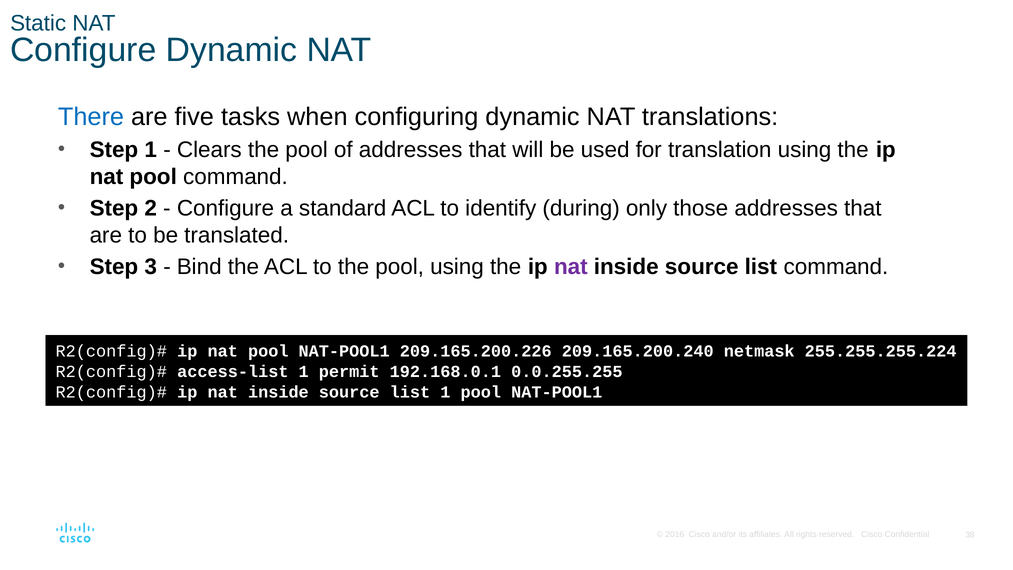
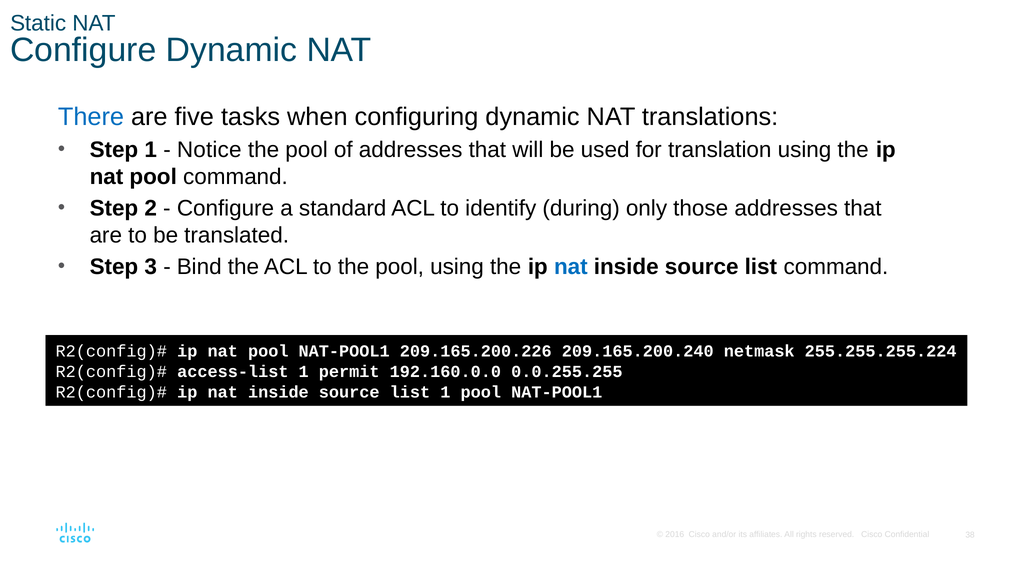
Clears: Clears -> Notice (209, 150)
nat colour: purple -> blue (571, 267)
192.168.0.1: 192.168.0.1 -> 192.160.0.0 (445, 372)
